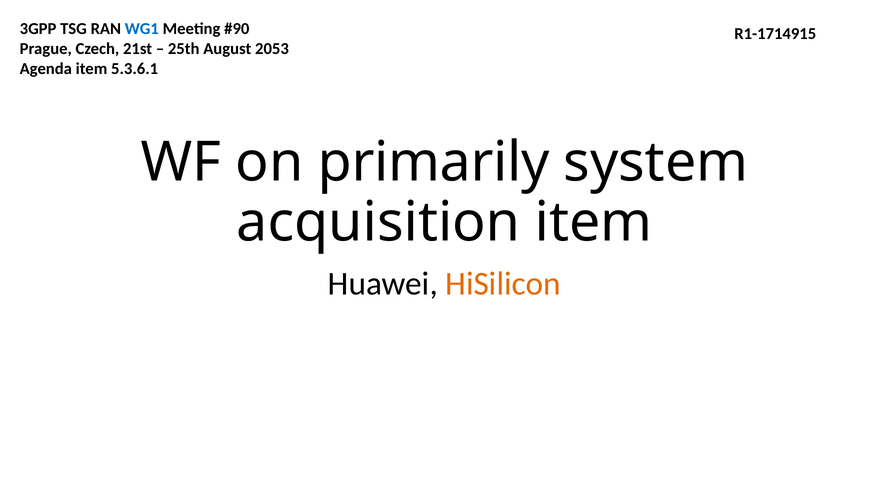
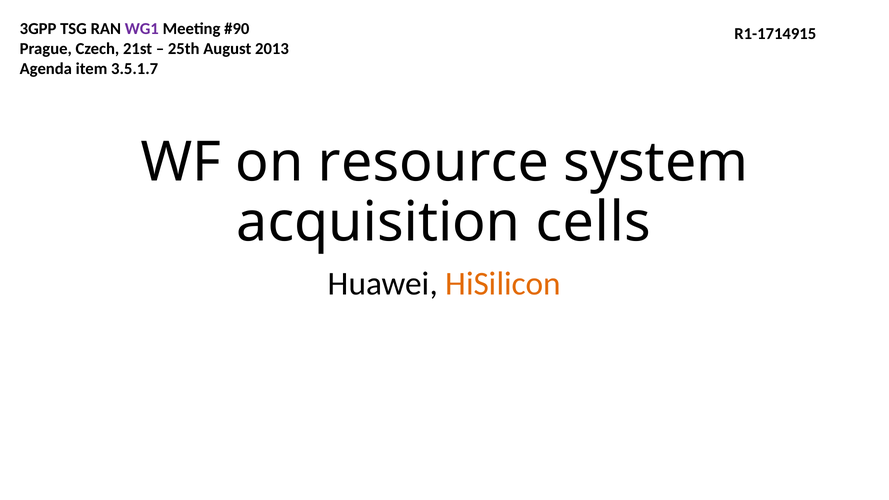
WG1 colour: blue -> purple (142, 29)
2053: 2053 -> 2013 (272, 49)
5.3.6.1: 5.3.6.1 -> 3.5.1.7 (135, 69)
primarily: primarily -> resource (433, 162)
acquisition item: item -> cells (593, 222)
